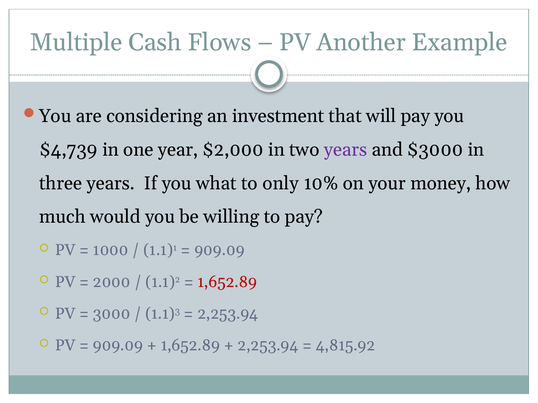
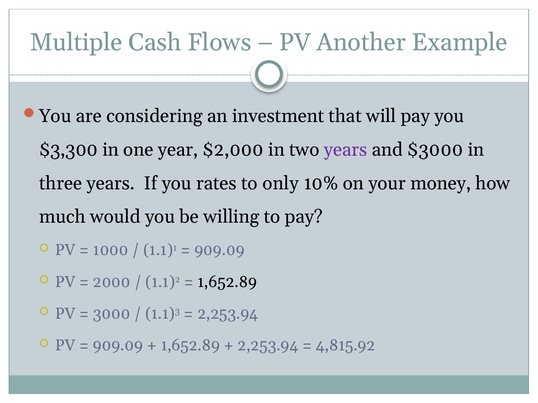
$4,739: $4,739 -> $3,300 (69, 150)
what: what -> rates (216, 183)
1,652.89 colour: red -> black (227, 282)
